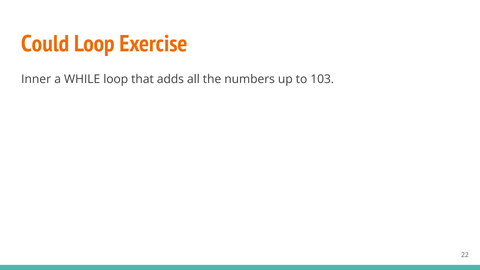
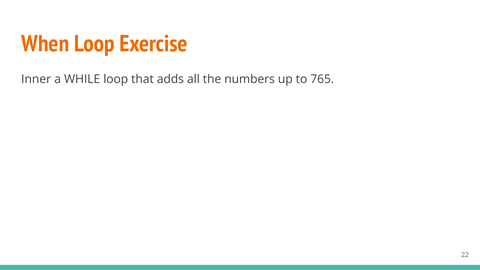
Could: Could -> When (45, 44)
103: 103 -> 765 (322, 79)
